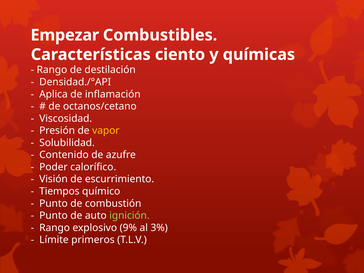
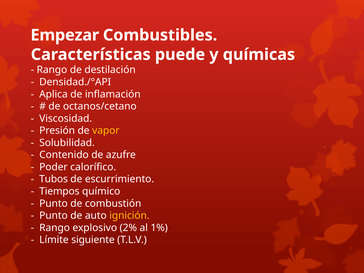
ciento: ciento -> puede (180, 55)
Visión: Visión -> Tubos (54, 179)
ignición colour: light green -> yellow (129, 216)
9%: 9% -> 2% (128, 228)
3%: 3% -> 1% (159, 228)
primeros: primeros -> siguiente (93, 240)
